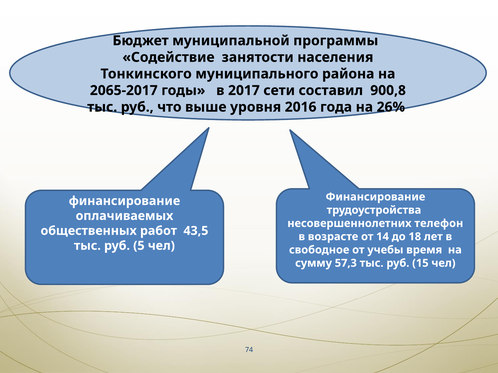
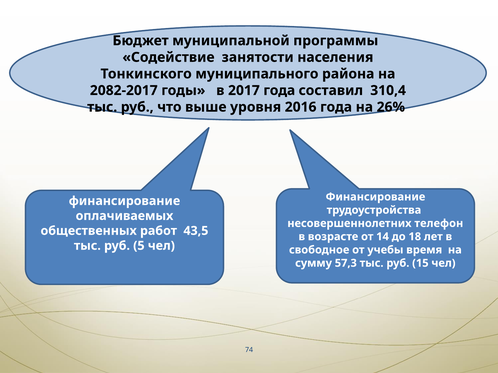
2065-2017: 2065-2017 -> 2082-2017 (124, 91)
2017 сети: сети -> года (279, 91)
900,8: 900,8 -> 310,4 (388, 91)
